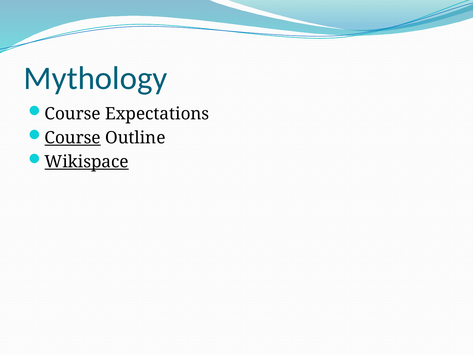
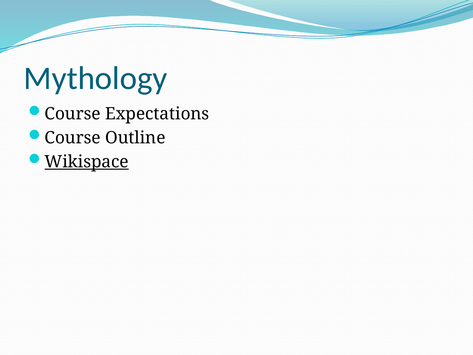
Course underline: present -> none (73, 138)
